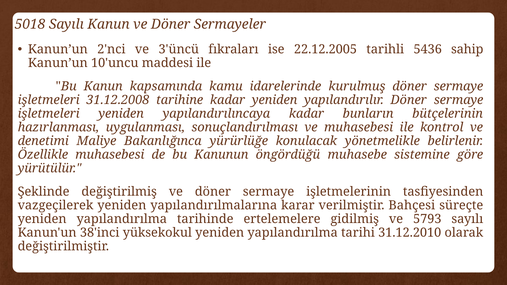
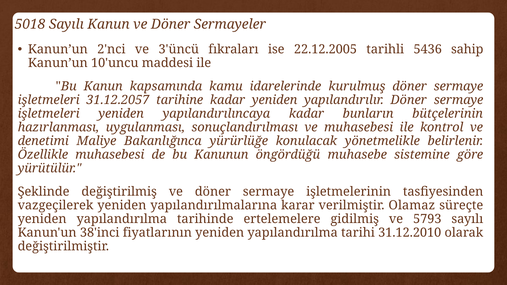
31.12.2008: 31.12.2008 -> 31.12.2057 (118, 100)
Bahçesi: Bahçesi -> Olamaz (412, 205)
yüksekokul: yüksekokul -> fiyatlarının (157, 233)
